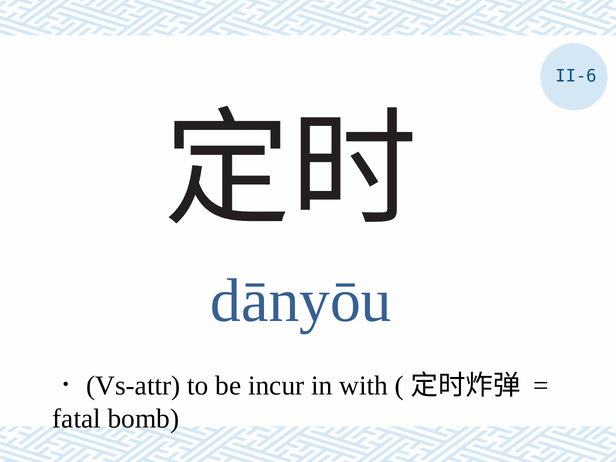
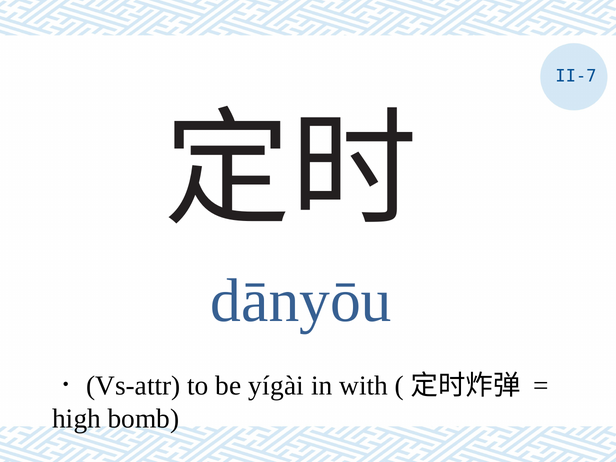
II-6: II-6 -> II-7 (576, 76)
incur: incur -> yígài (276, 386)
fatal: fatal -> high (77, 419)
